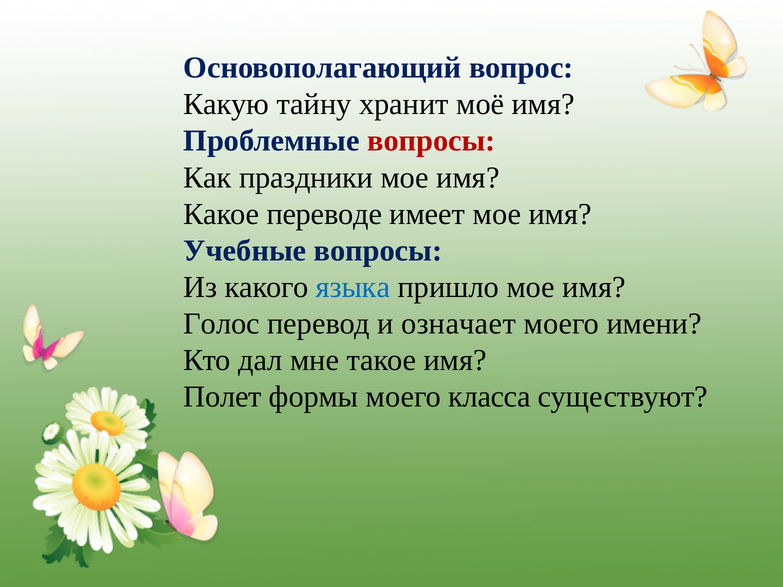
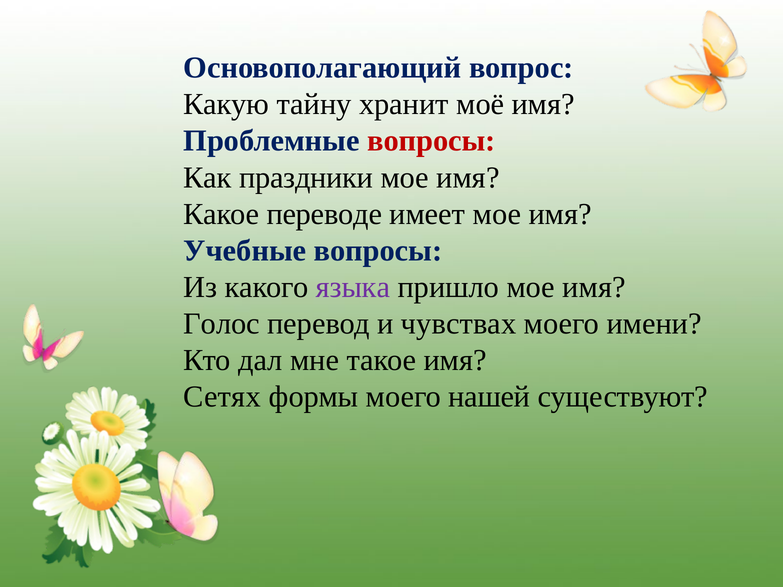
языка colour: blue -> purple (353, 287)
означает: означает -> чувствах (459, 324)
Полет: Полет -> Сетях (222, 397)
класса: класса -> нашей (489, 397)
